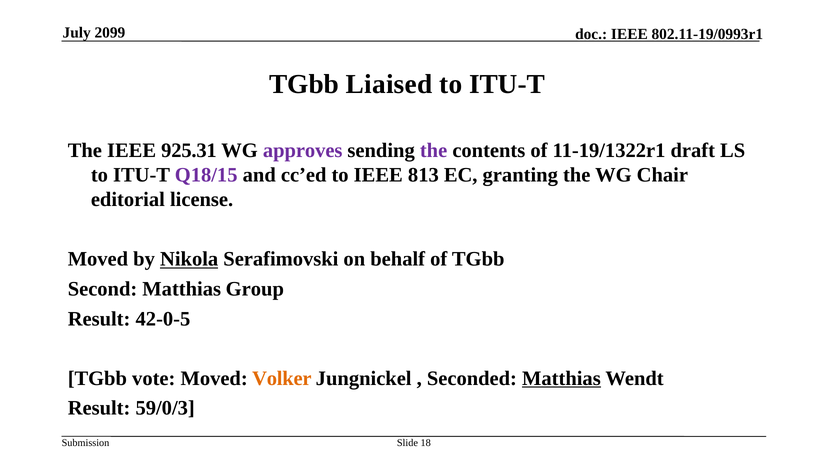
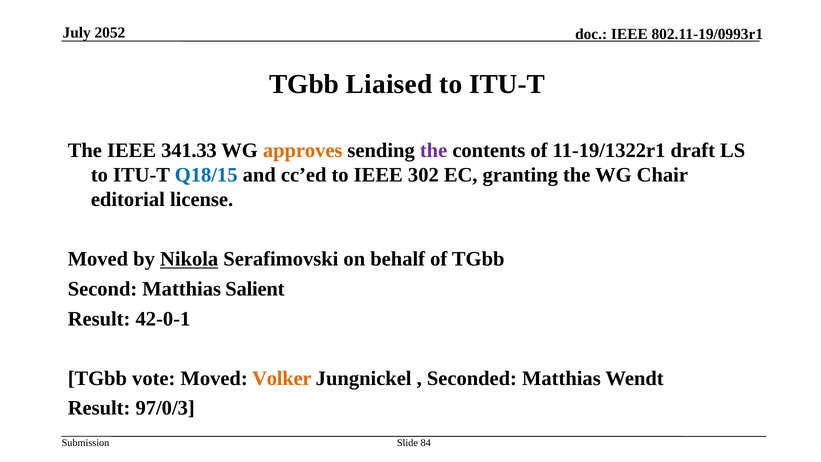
2099: 2099 -> 2052 (110, 33)
925.31: 925.31 -> 341.33 (189, 150)
approves colour: purple -> orange (303, 150)
Q18/15 colour: purple -> blue (206, 175)
813: 813 -> 302 (423, 175)
Group: Group -> Salient (255, 289)
42-0-5: 42-0-5 -> 42-0-1 (163, 319)
Matthias underline: present -> none (561, 378)
59/0/3: 59/0/3 -> 97/0/3 (165, 408)
18: 18 -> 84 (426, 443)
